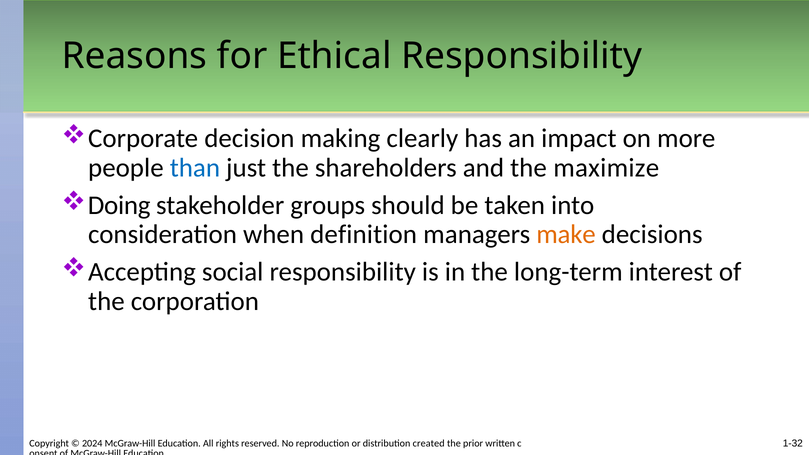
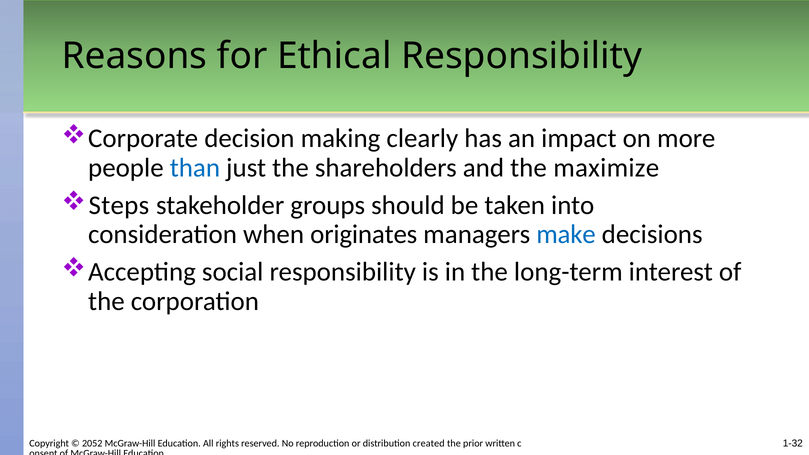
Doing: Doing -> Steps (119, 205)
definition: definition -> originates (364, 234)
make colour: orange -> blue (566, 234)
2024: 2024 -> 2052 (92, 444)
